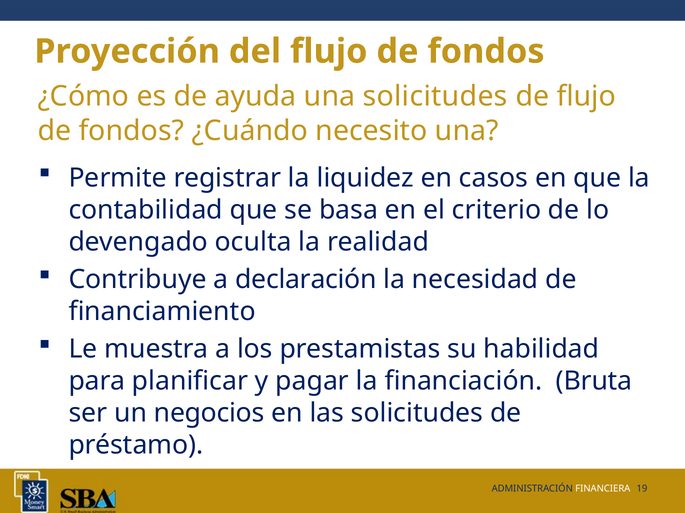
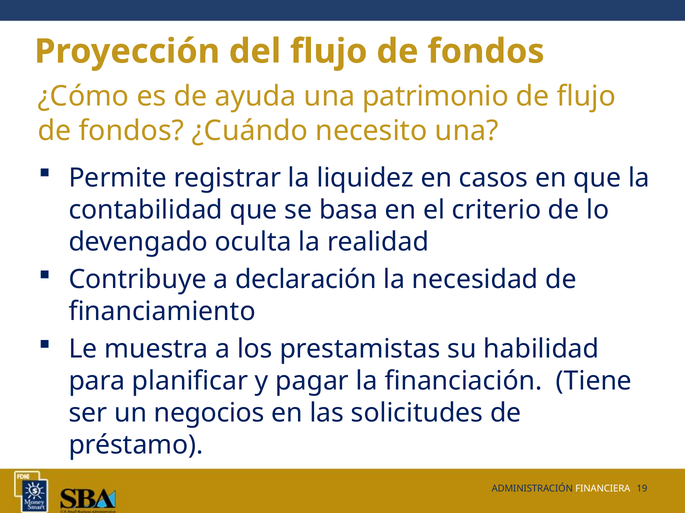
una solicitudes: solicitudes -> patrimonio (435, 97)
Bruta: Bruta -> Tiene (594, 382)
